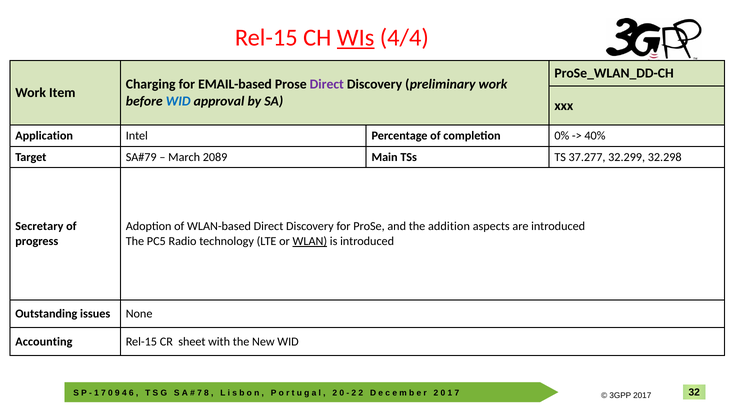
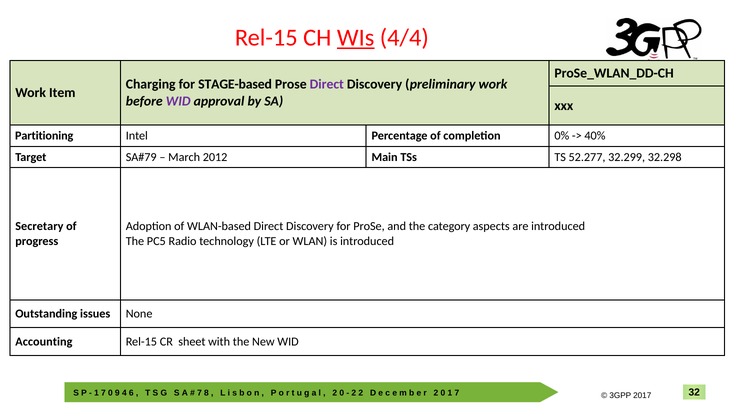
EMAIL-based: EMAIL-based -> STAGE-based (235, 85)
WID colour: blue -> purple (178, 101)
Application: Application -> Partitioning (44, 136)
March 2089: 2089 -> 2012 (215, 157)
37.277: 37.277 -> 52.277 (587, 157)
addition: addition -> category (449, 227)
WLAN underline: present -> none (310, 242)
